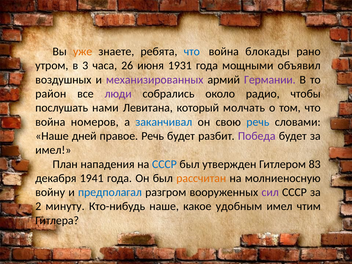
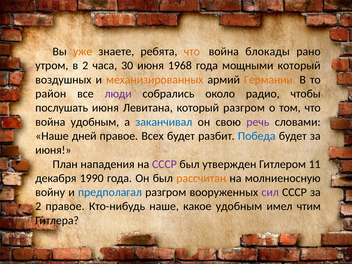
что colour: blue -> orange (192, 51)
в 3: 3 -> 2 (85, 66)
26: 26 -> 30 (127, 66)
1931: 1931 -> 1968 (180, 66)
мощными объявил: объявил -> который (299, 66)
механизированных colour: purple -> orange (155, 80)
Германии colour: purple -> orange (270, 80)
послушать нами: нами -> июня (105, 108)
который молчать: молчать -> разгром (244, 108)
война номеров: номеров -> удобным (95, 122)
речь colour: blue -> purple (258, 122)
правое Речь: Речь -> Всех (153, 136)
Победа colour: purple -> blue (257, 136)
имел: имел -> июня (53, 150)
СССР colour: blue -> purple (164, 164)
83: 83 -> 11 (315, 164)
1941: 1941 -> 1990 (92, 178)
2 минуту: минуту -> правое (65, 206)
